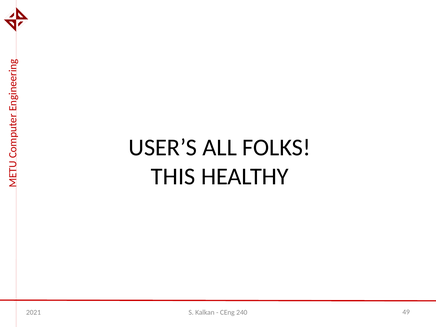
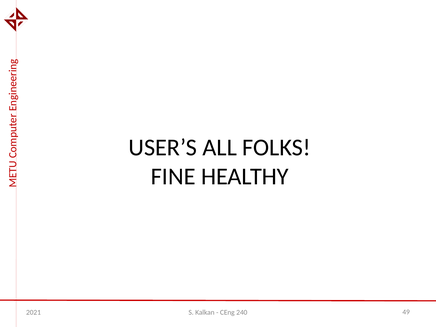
THIS: THIS -> FINE (173, 177)
